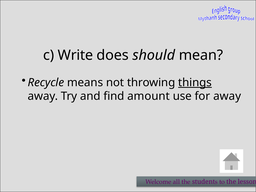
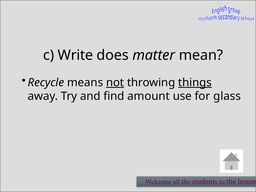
should: should -> matter (154, 55)
not underline: none -> present (115, 82)
for away: away -> glass (227, 96)
